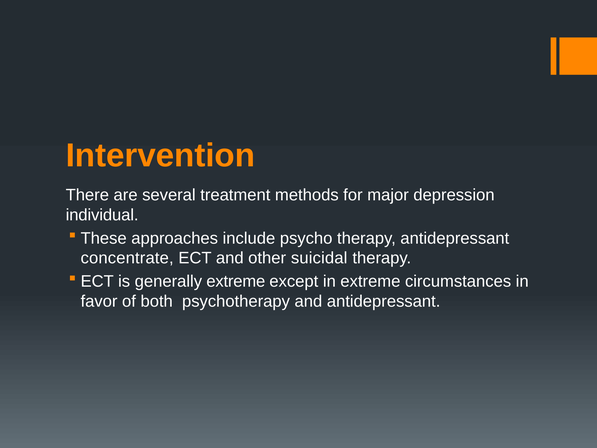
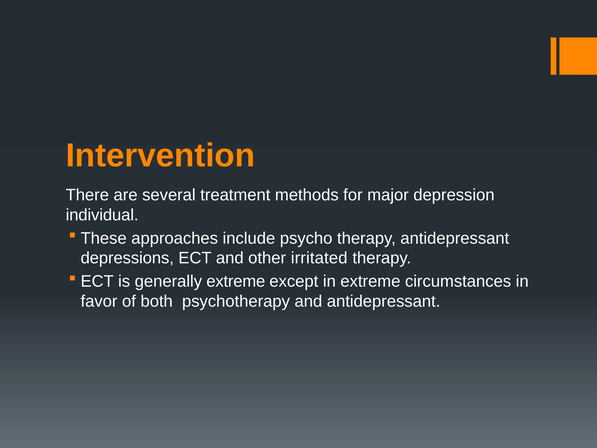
concentrate: concentrate -> depressions (127, 258)
suicidal: suicidal -> irritated (319, 258)
